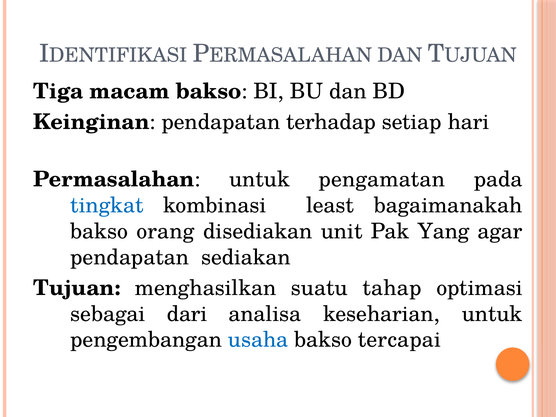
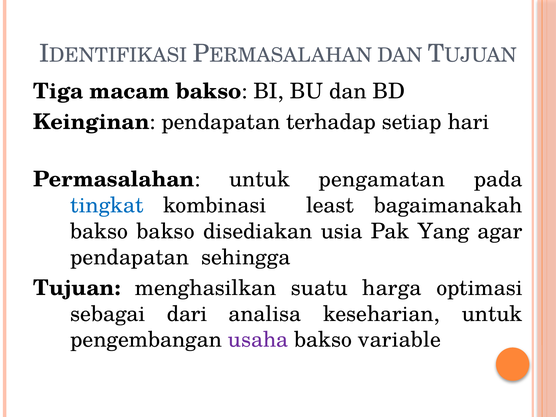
bakso orang: orang -> bakso (166, 231)
unit: unit -> usia (342, 231)
sediakan: sediakan -> sehingga (246, 257)
tahap: tahap -> harga (392, 288)
usaha colour: blue -> purple (258, 340)
tercapai: tercapai -> variable (399, 340)
